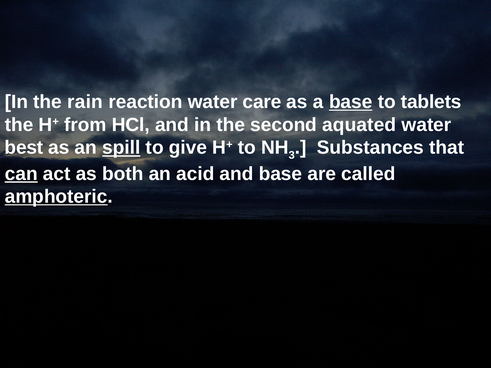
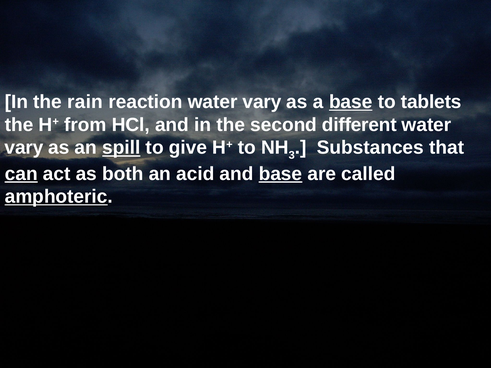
reaction water care: care -> vary (262, 102)
aquated: aquated -> different (359, 125)
best: best -> vary (24, 148)
base underline: none -> present (280, 174)
